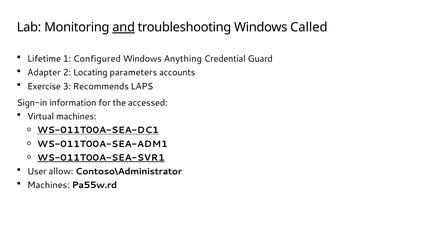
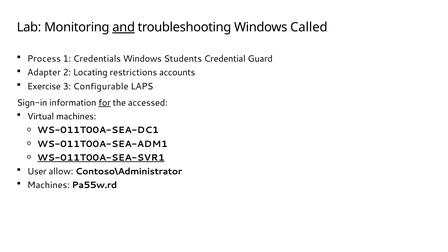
Lifetime: Lifetime -> Process (44, 59)
Configured: Configured -> Credentials (97, 59)
Anything: Anything -> Students (183, 59)
parameters: parameters -> restrictions (133, 73)
Recommends: Recommends -> Configurable (101, 86)
for underline: none -> present (105, 103)
WS-011T00A-SEA-DC1 underline: present -> none (98, 130)
